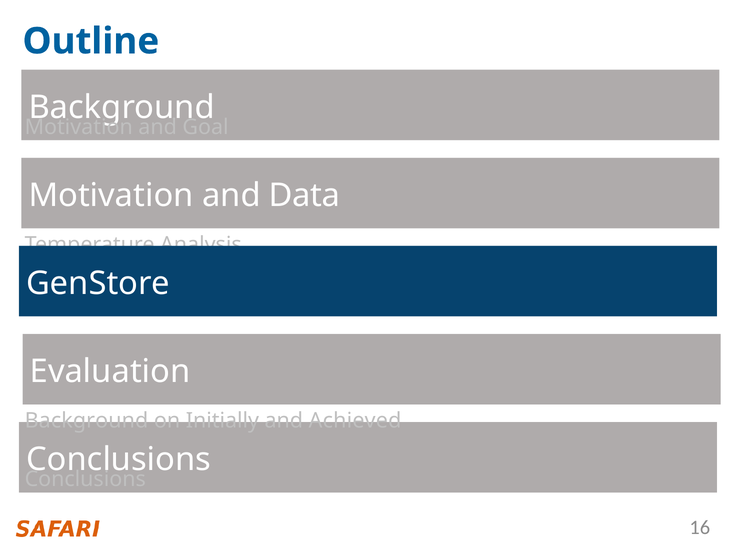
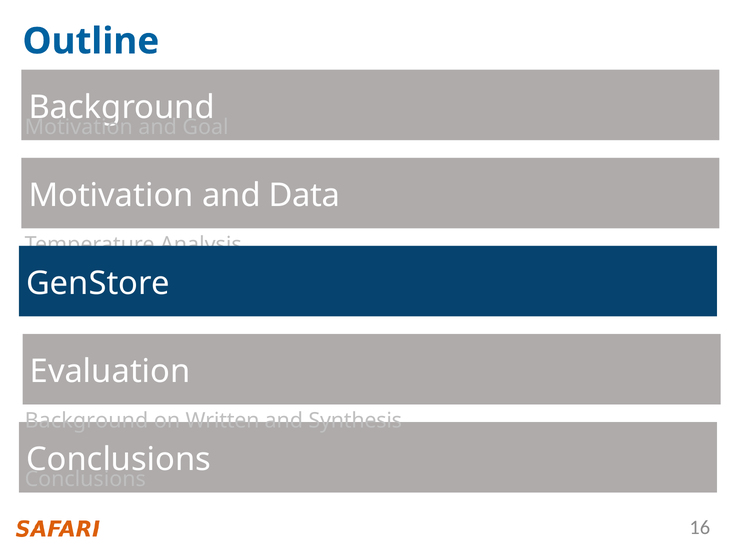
Initially: Initially -> Written (223, 421)
Achieved: Achieved -> Synthesis (355, 421)
